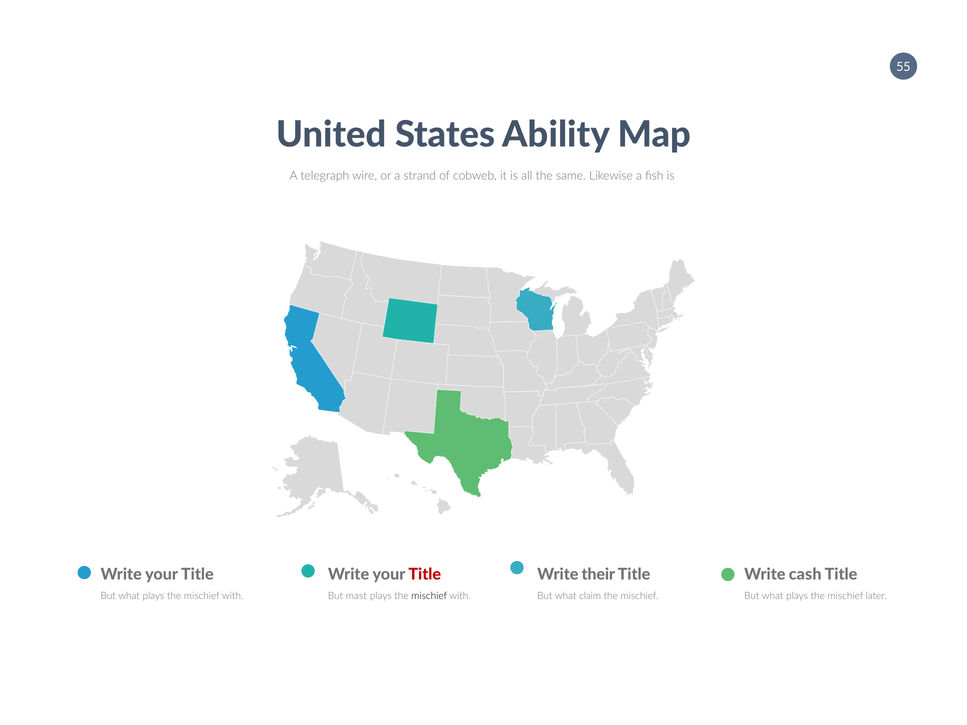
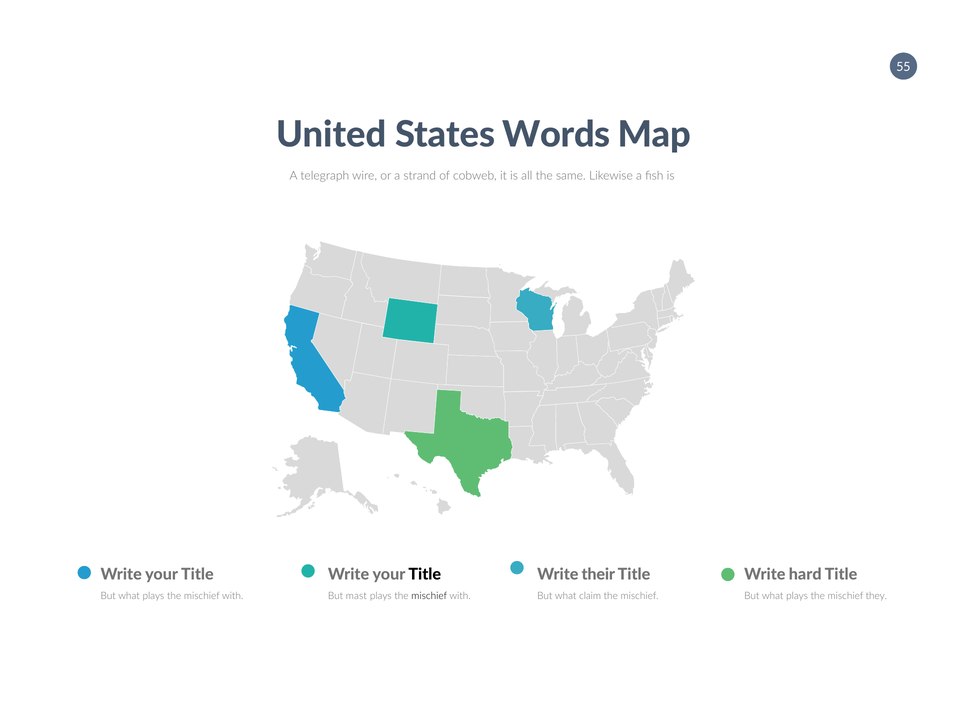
Ability: Ability -> Words (556, 135)
Title colour: red -> black (425, 575)
cash: cash -> hard (805, 575)
later: later -> they (876, 596)
